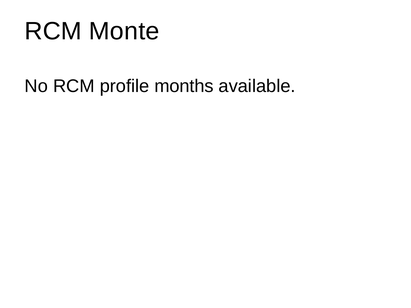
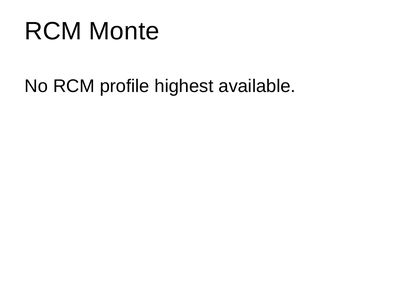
months: months -> highest (184, 86)
